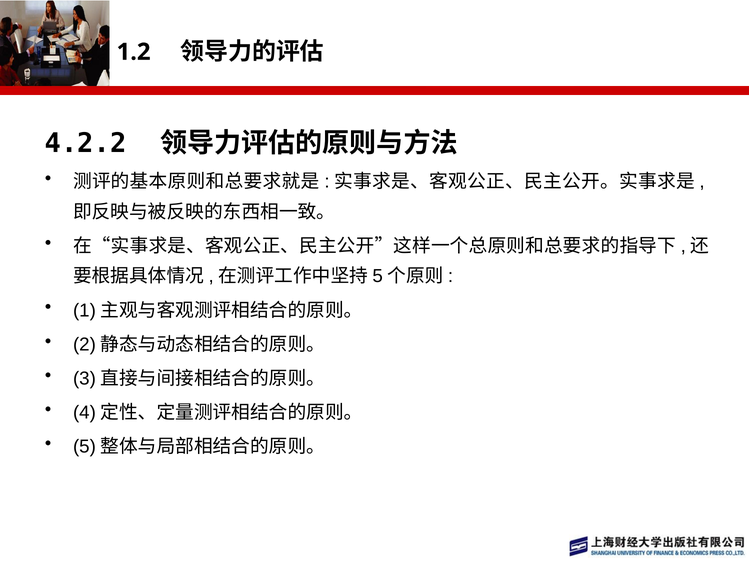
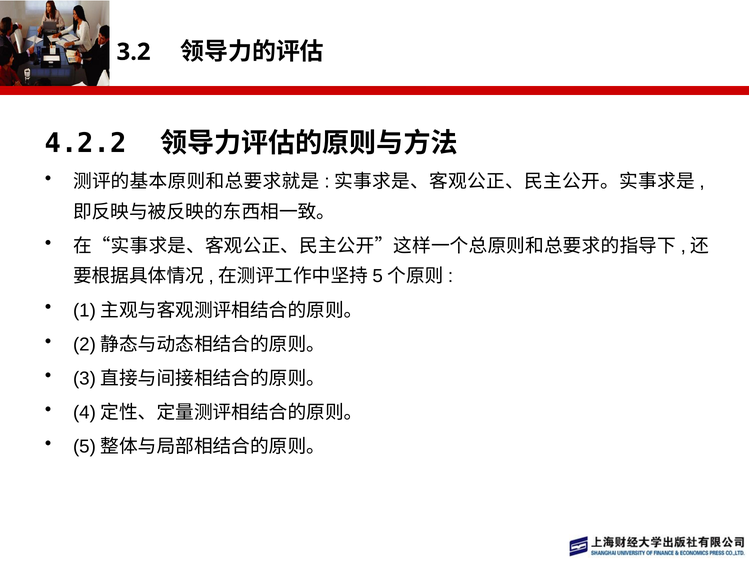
1.2: 1.2 -> 3.2 (134, 52)
